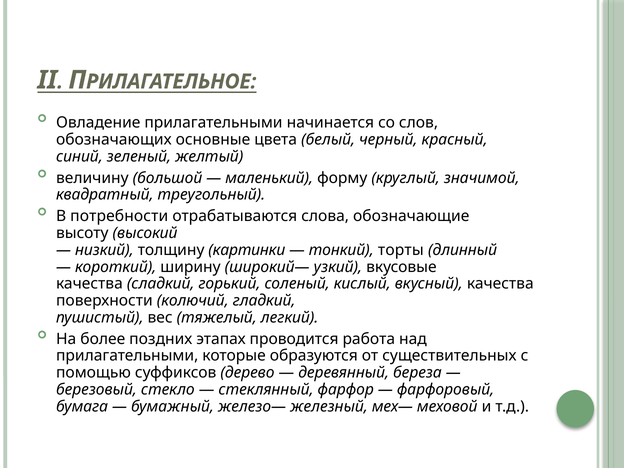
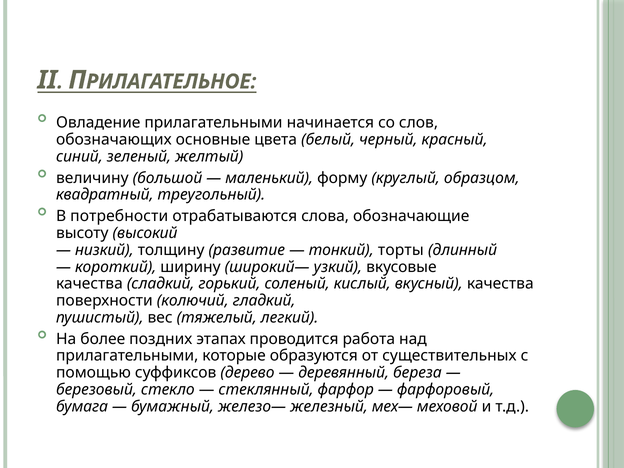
значимой: значимой -> образцом (482, 178)
картинки: картинки -> развитие (247, 250)
